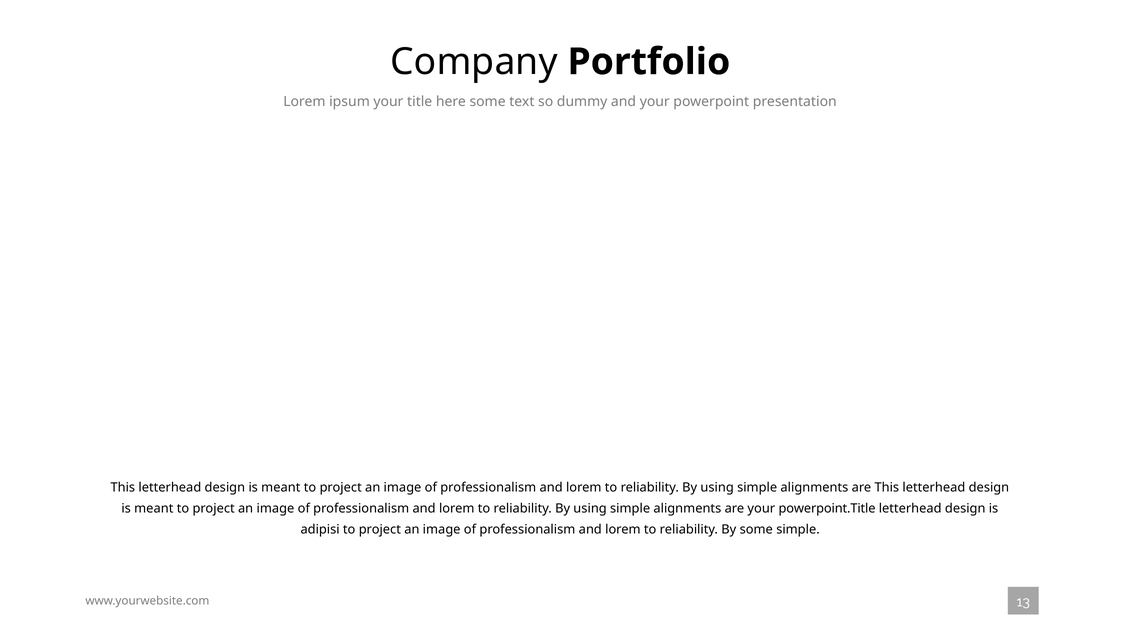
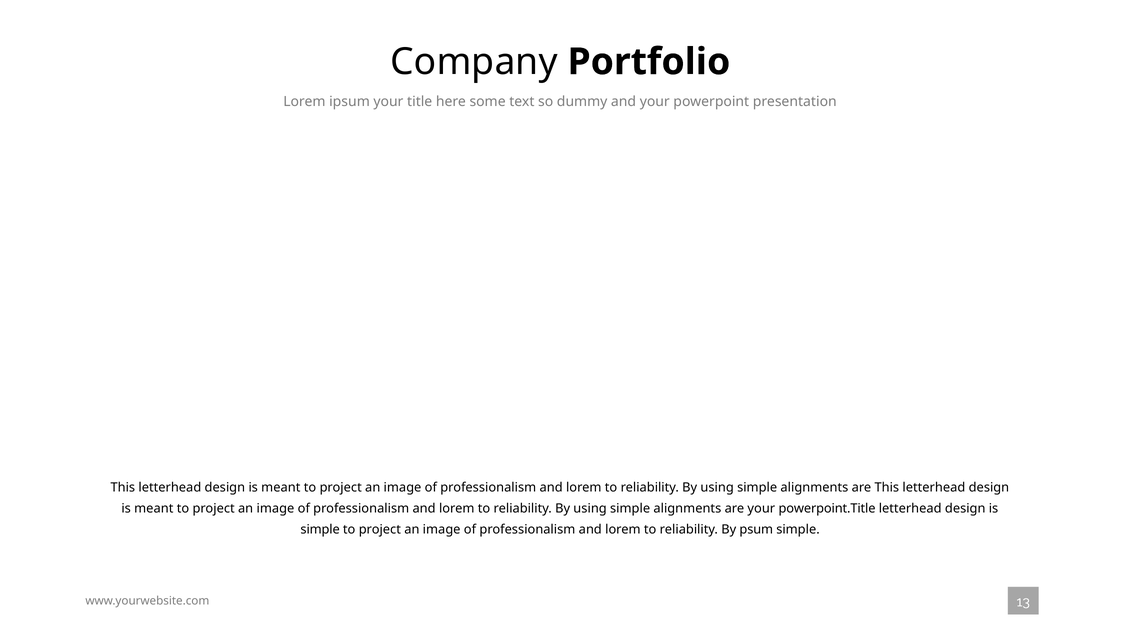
adipisi: adipisi -> simple (320, 530)
By some: some -> psum (756, 530)
